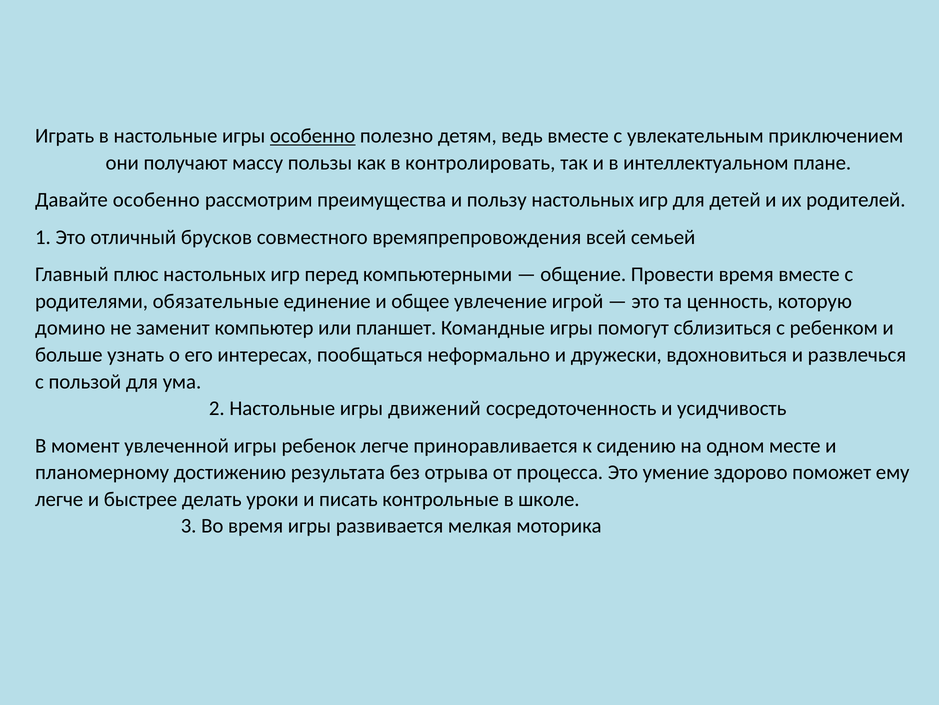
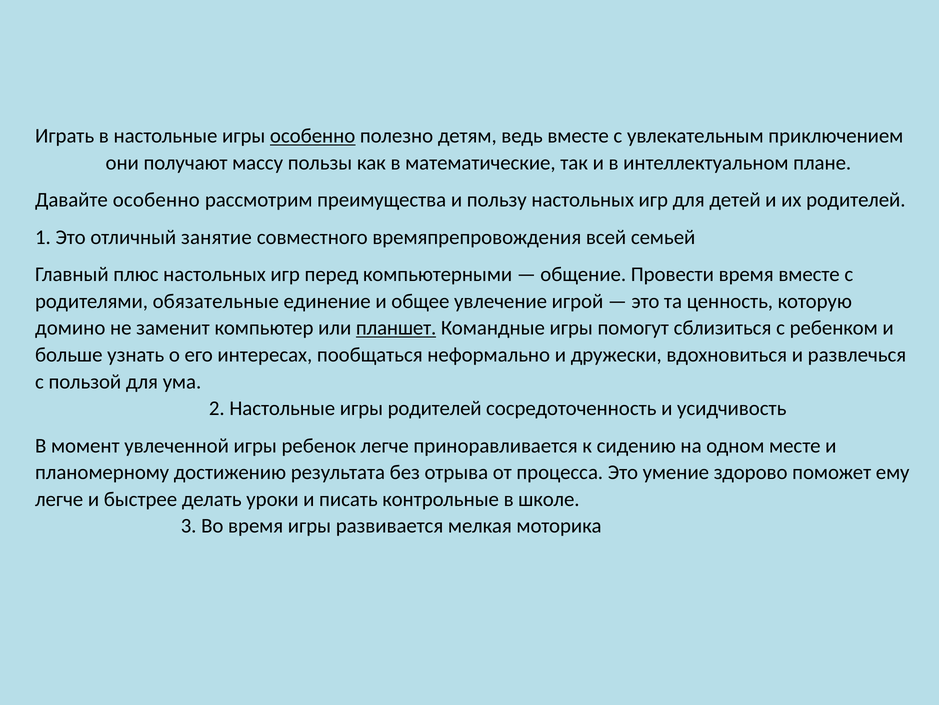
контролировать: контролировать -> математические (480, 163)
брусков: брусков -> занятие (216, 237)
планшет underline: none -> present (396, 328)
игры движений: движений -> родителей (435, 408)
